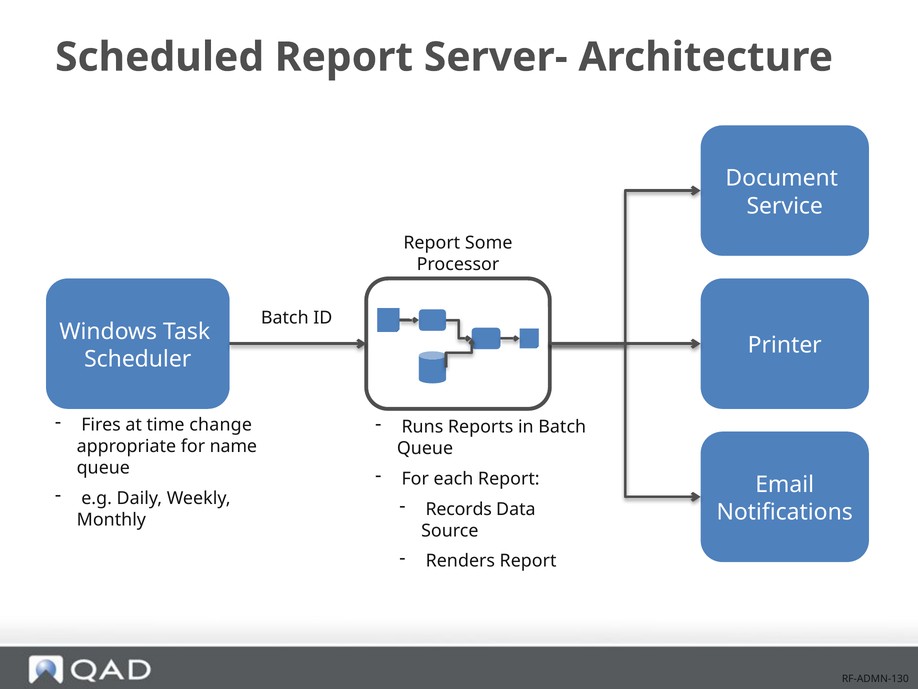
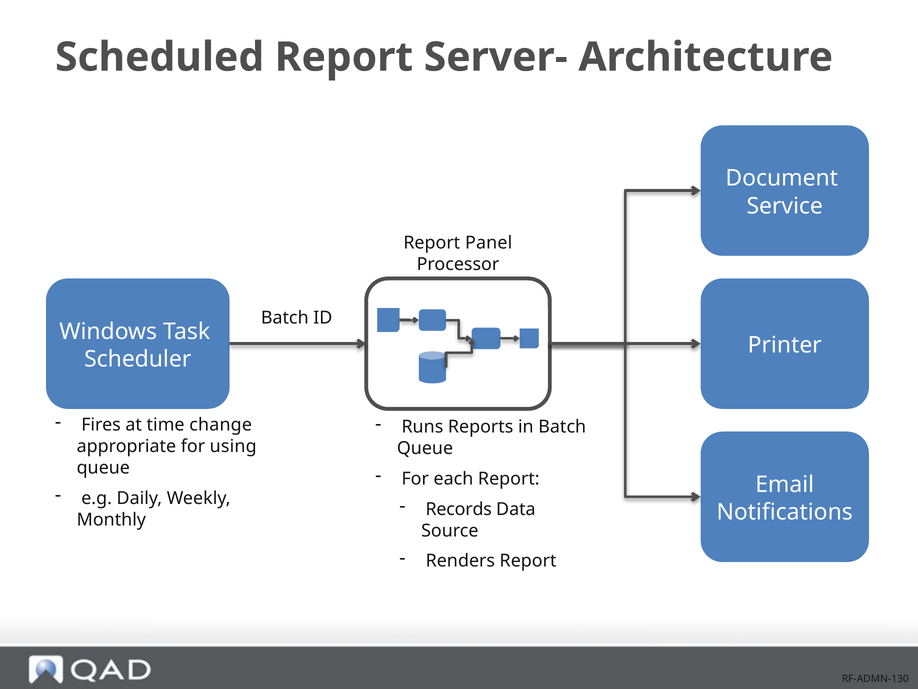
Some: Some -> Panel (489, 243)
name: name -> using (233, 446)
